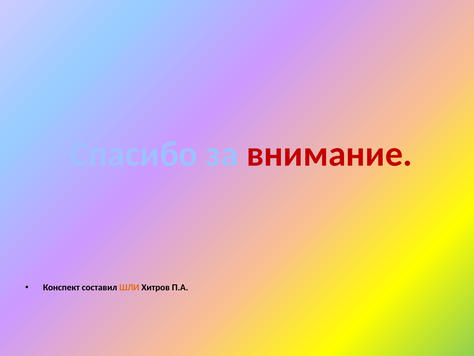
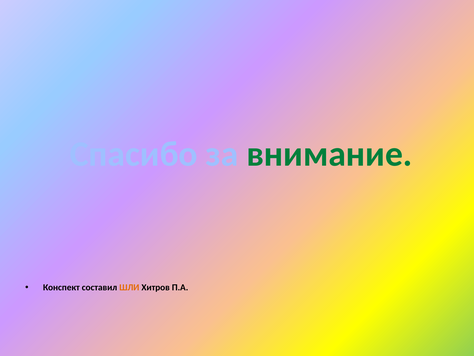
внимание colour: red -> green (329, 154)
